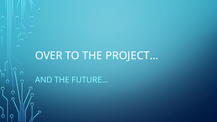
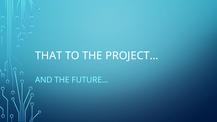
OVER: OVER -> THAT (49, 56)
